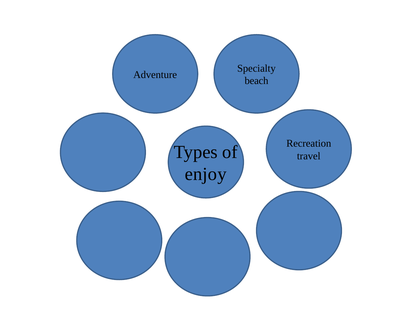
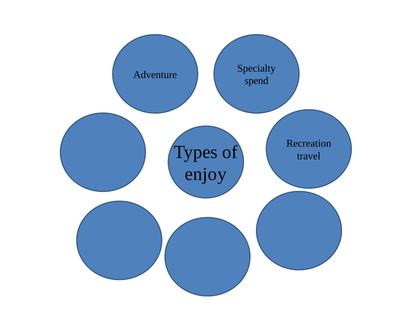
beach: beach -> spend (257, 81)
